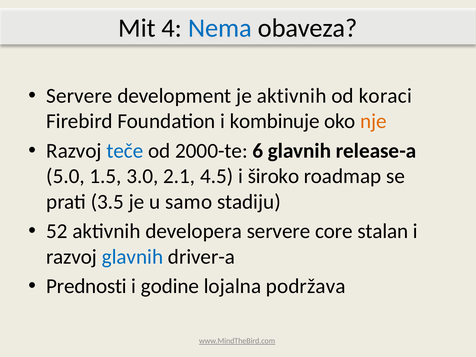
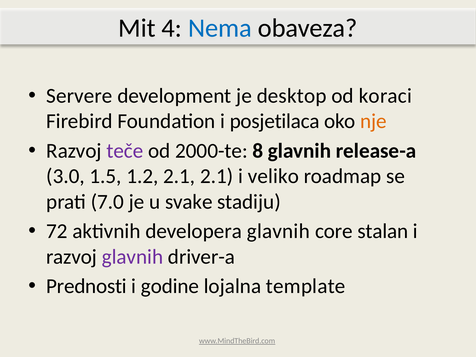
je aktivnih: aktivnih -> desktop (292, 96)
kombinuje: kombinuje -> posjetilaca (275, 121)
teče colour: blue -> purple (125, 151)
6: 6 -> 8 (258, 151)
5.0: 5.0 -> 3.0 (65, 176)
3.0: 3.0 -> 1.2 (142, 176)
2.1 4.5: 4.5 -> 2.1 (217, 176)
široko: široko -> veliko (273, 176)
3.5: 3.5 -> 7.0 (107, 202)
samo: samo -> svake (189, 202)
52: 52 -> 72 (57, 231)
developera servere: servere -> glavnih (278, 231)
glavnih colour: blue -> purple (132, 257)
podržava: podržava -> template (306, 286)
